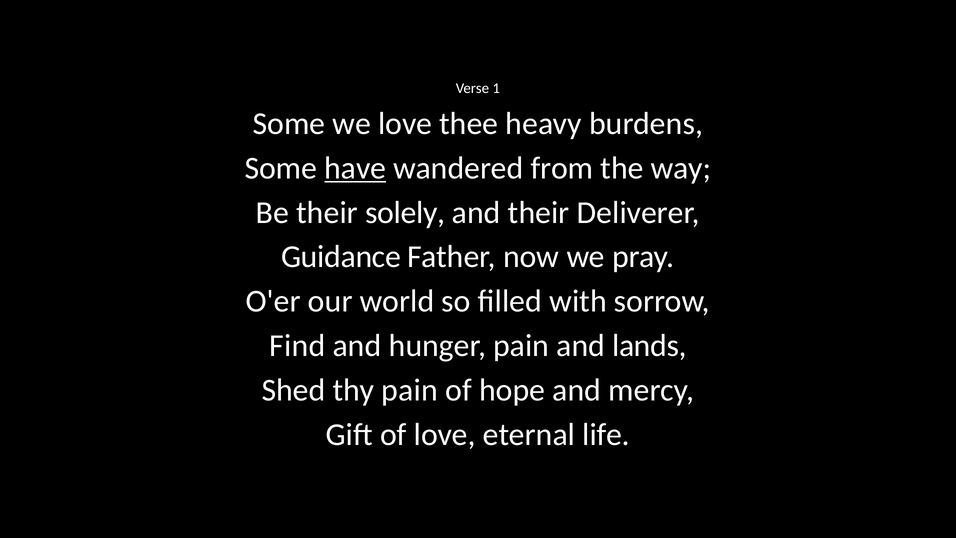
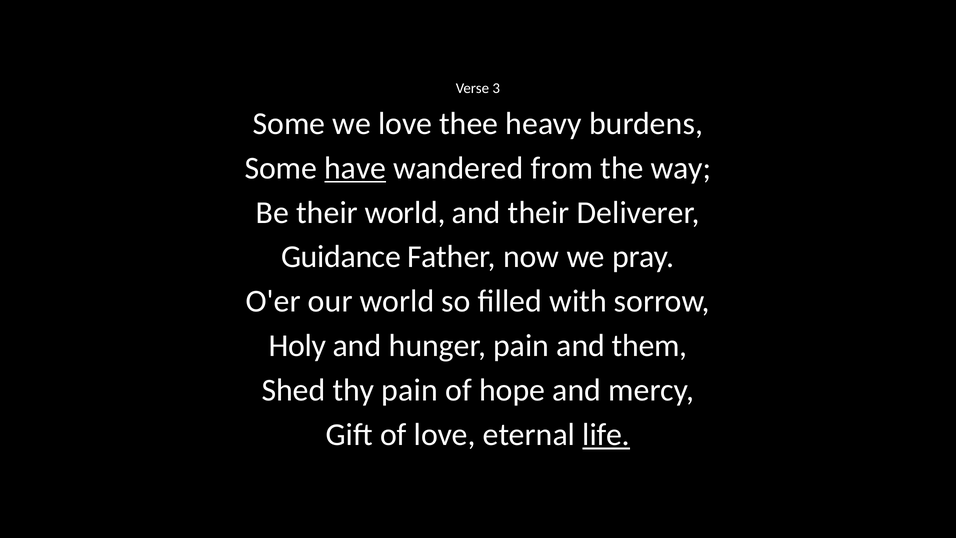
1: 1 -> 3 (496, 88)
their solely: solely -> world (405, 212)
Find: Find -> Holy (298, 346)
lands: lands -> them (649, 346)
life underline: none -> present (606, 434)
